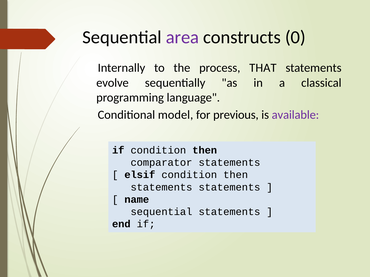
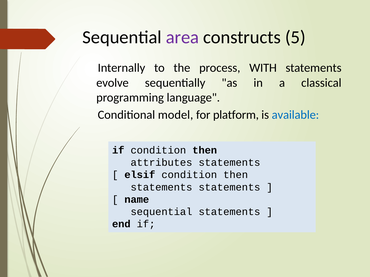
0: 0 -> 5 (295, 37)
THAT: THAT -> WITH (263, 68)
previous: previous -> platform (236, 115)
available colour: purple -> blue (295, 115)
comparator: comparator -> attributes (161, 163)
